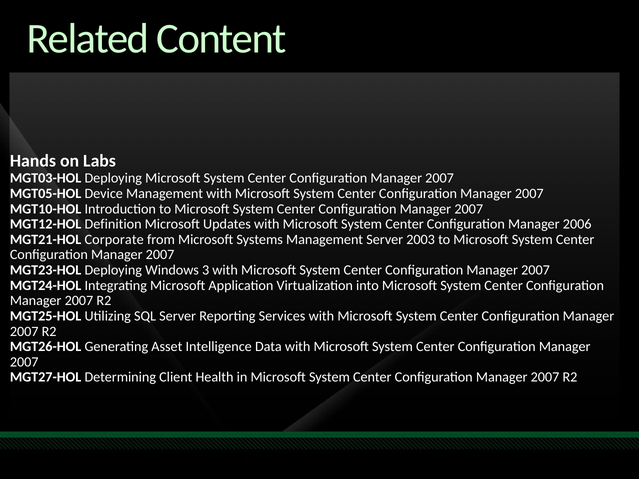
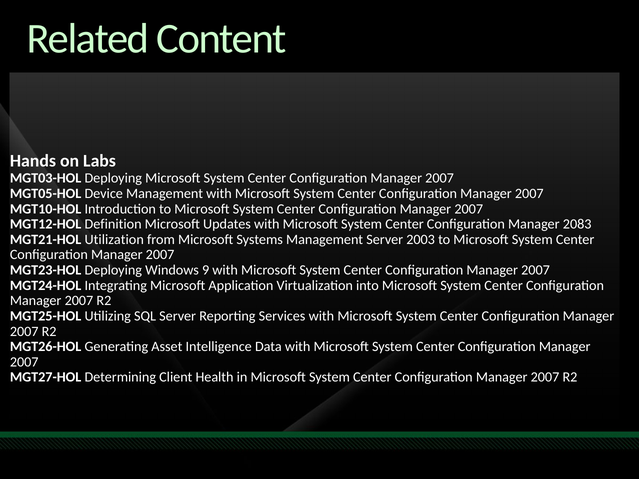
2006: 2006 -> 2083 (577, 224)
Corporate: Corporate -> Utilization (114, 240)
3: 3 -> 9 (206, 270)
